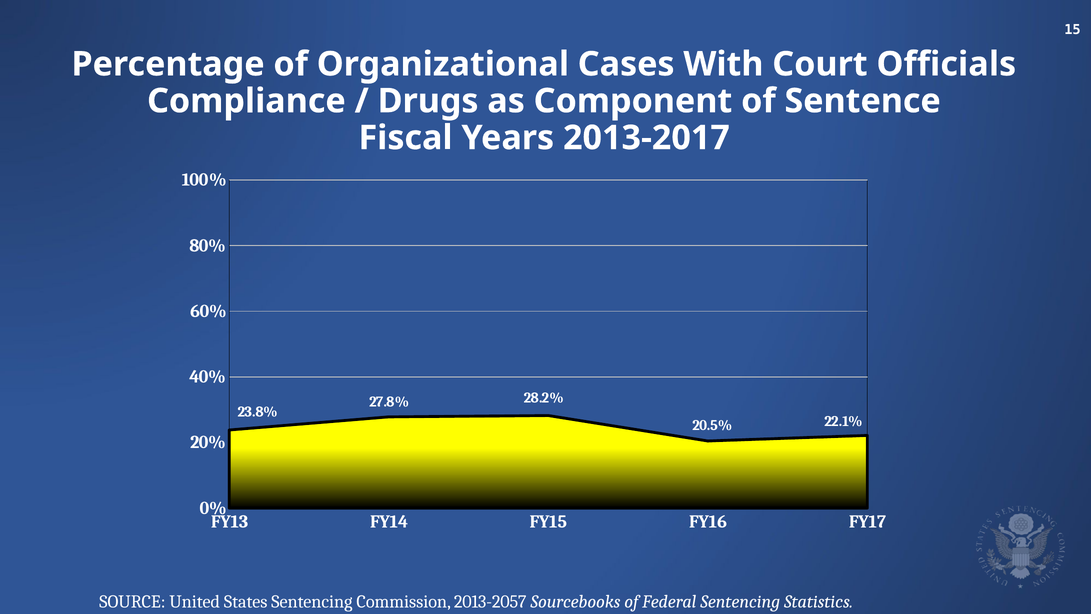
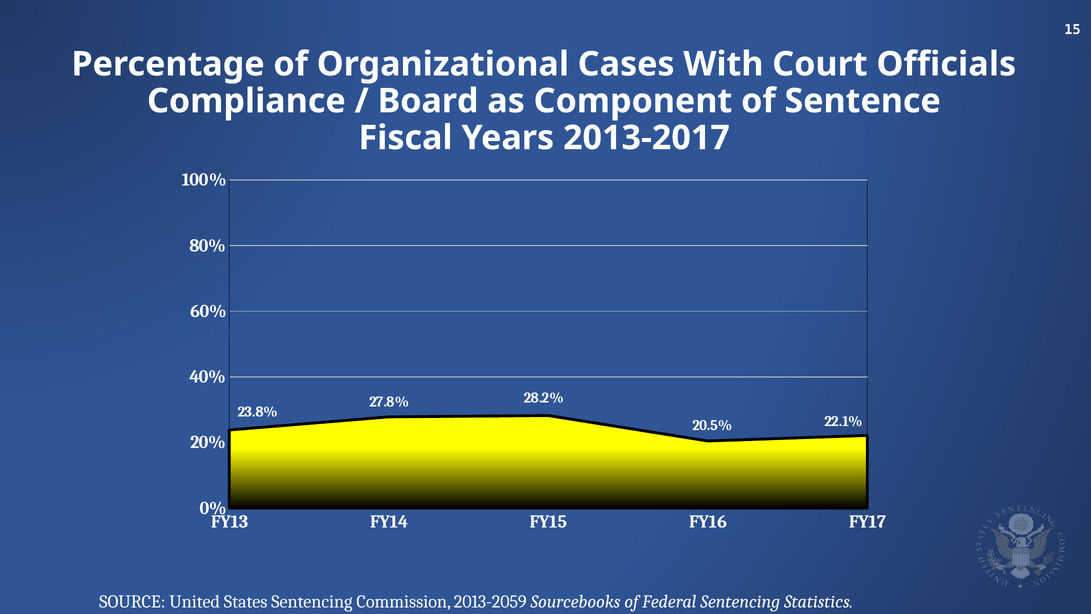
Drugs: Drugs -> Board (428, 101)
2013-2057: 2013-2057 -> 2013-2059 (490, 602)
